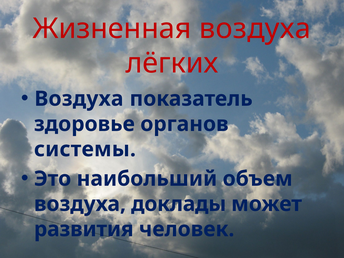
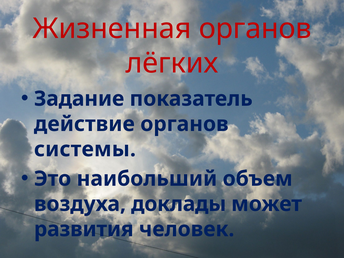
Жизненная воздуха: воздуха -> органов (255, 29)
Воздуха: Воздуха -> Задание (79, 99)
здоровье: здоровье -> действие (84, 124)
